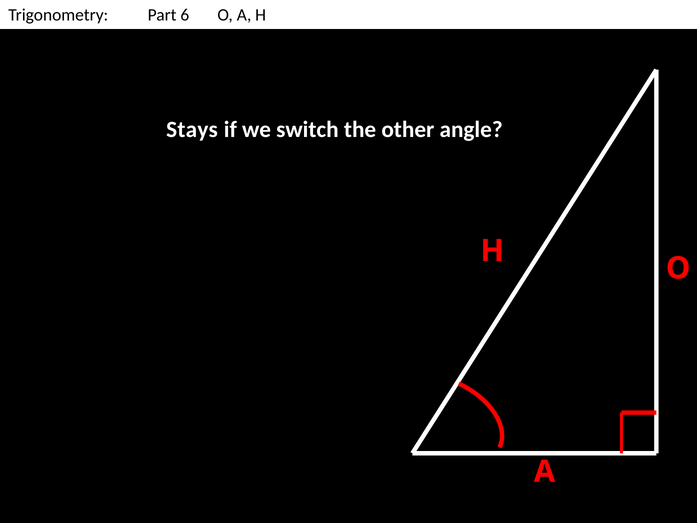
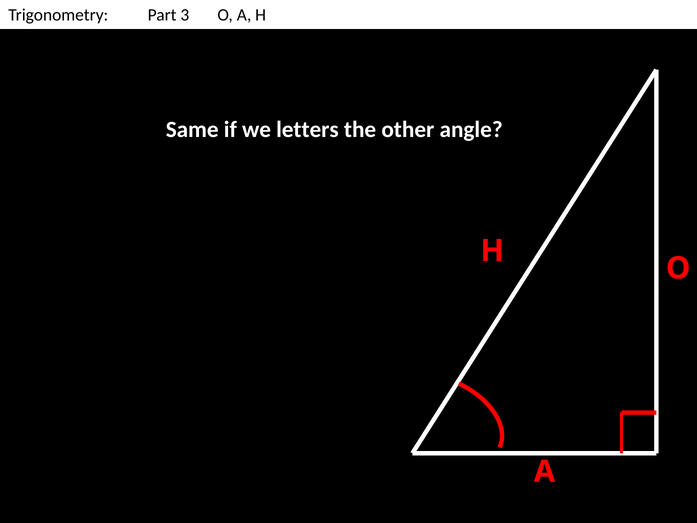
6: 6 -> 3 (185, 15)
Stays: Stays -> Same (192, 129)
switch: switch -> letters (307, 129)
